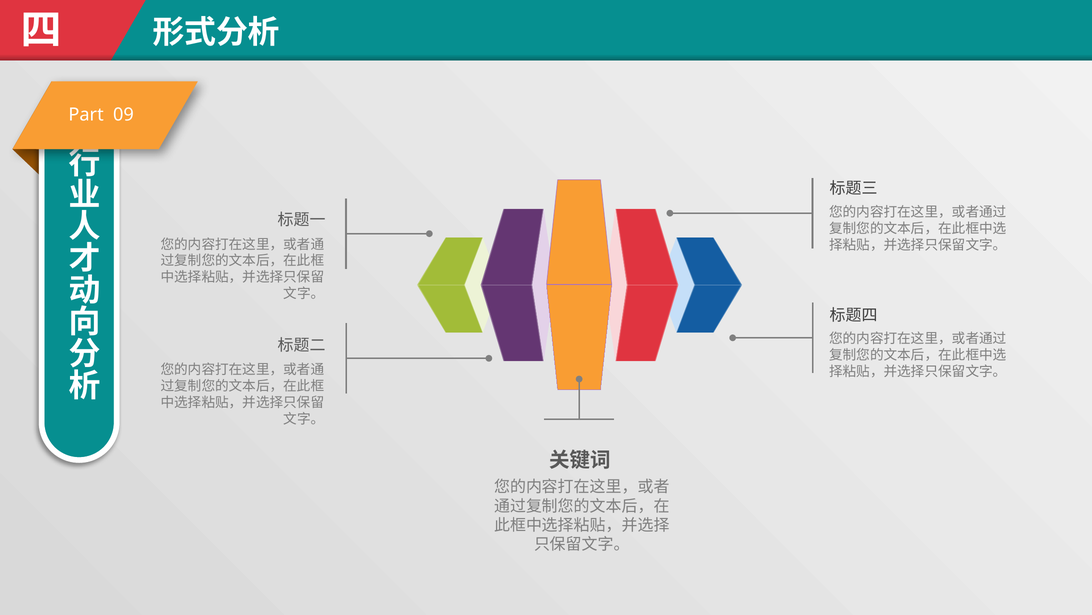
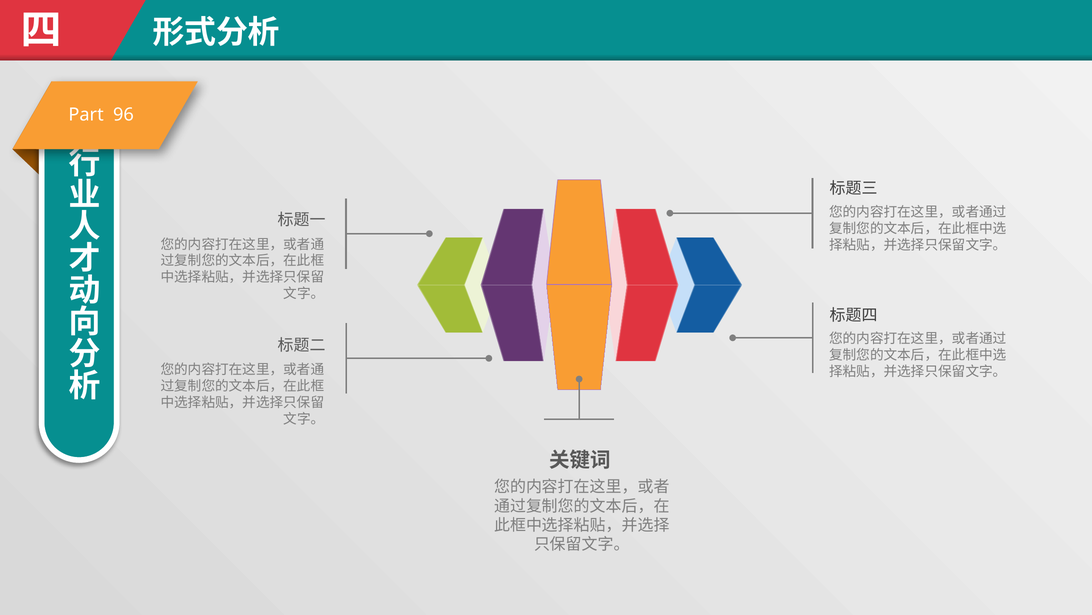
09: 09 -> 96 (123, 115)
